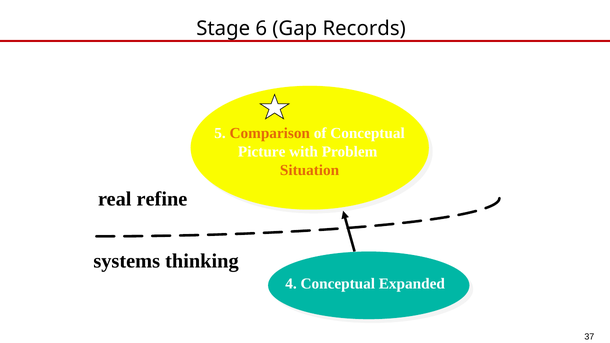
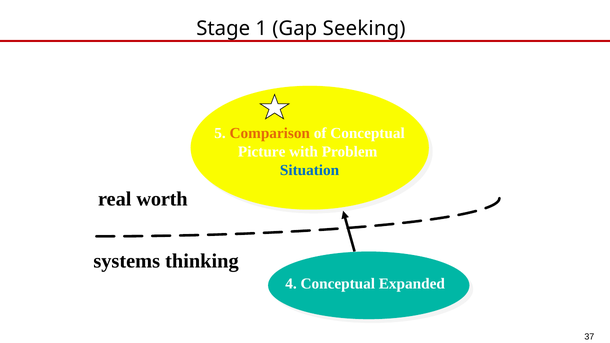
6: 6 -> 1 (261, 29)
Records: Records -> Seeking (364, 29)
Situation colour: orange -> blue (310, 170)
refine: refine -> worth (162, 199)
